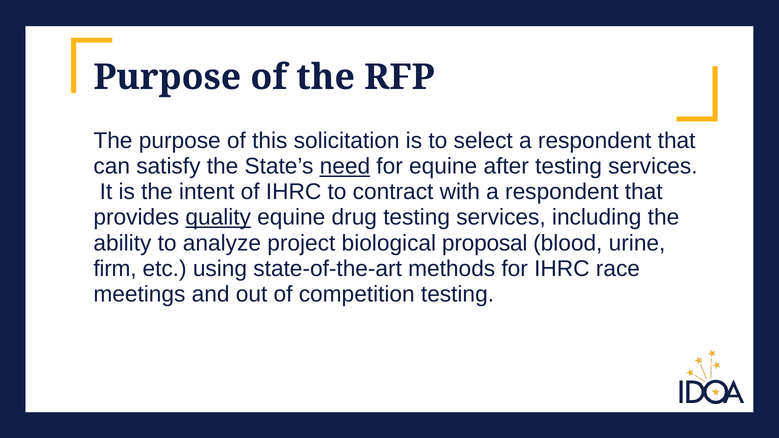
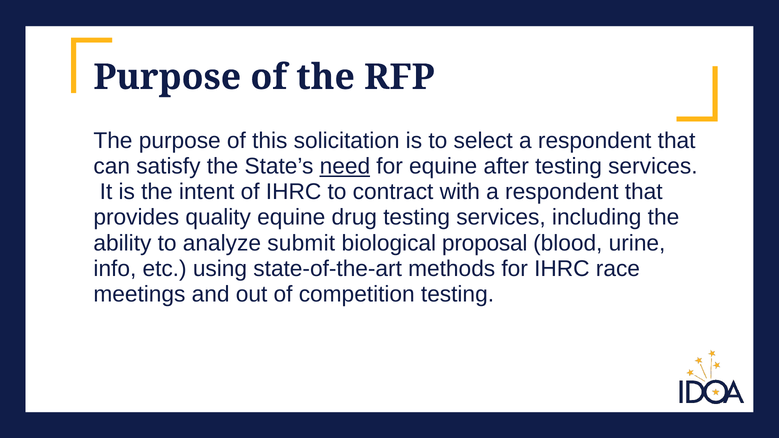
quality underline: present -> none (218, 218)
project: project -> submit (301, 243)
firm: firm -> info (115, 269)
